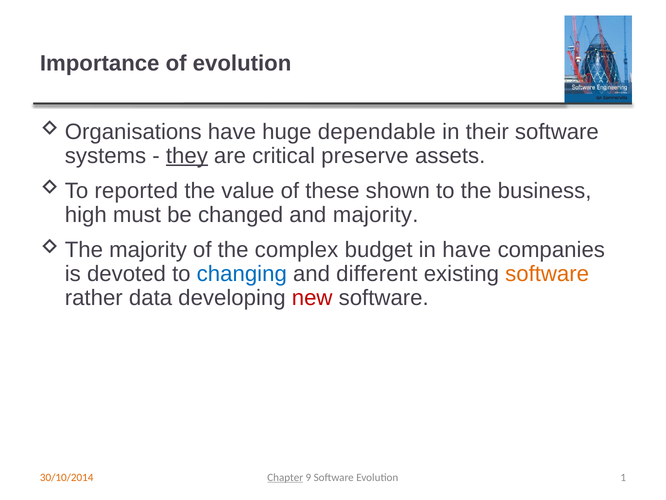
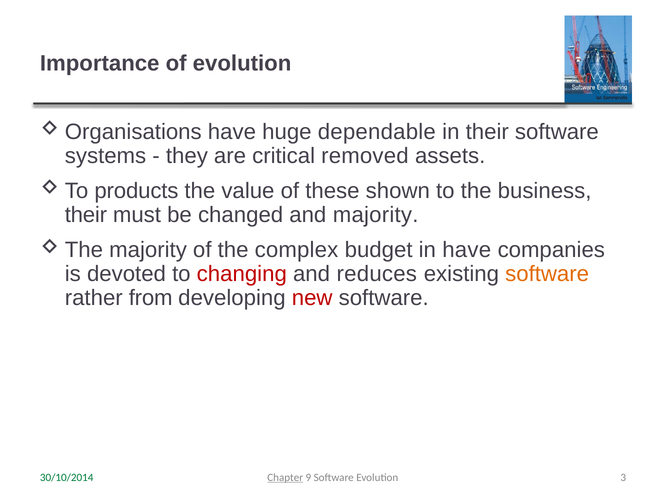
they underline: present -> none (187, 156)
preserve: preserve -> removed (365, 156)
reported: reported -> products (136, 191)
high: high -> their (86, 215)
changing colour: blue -> red (242, 274)
different: different -> reduces (377, 274)
data: data -> from (151, 298)
1: 1 -> 3 (623, 477)
30/10/2014 colour: orange -> green (67, 477)
